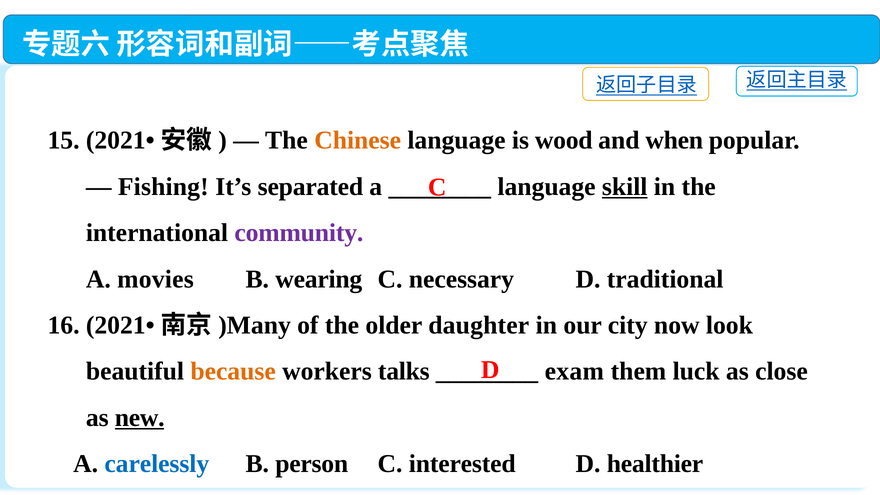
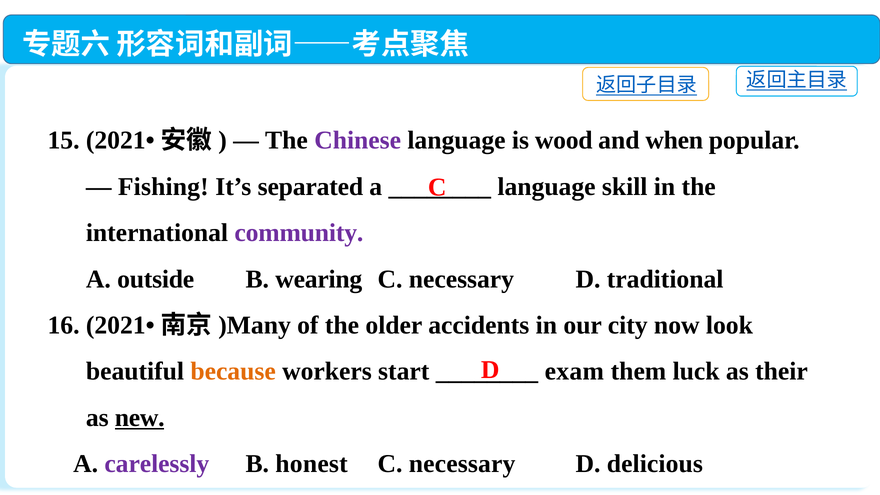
Chinese colour: orange -> purple (358, 140)
skill underline: present -> none (625, 187)
movies: movies -> outside (156, 279)
daughter: daughter -> accidents (479, 325)
talks: talks -> start (404, 371)
close: close -> their (781, 371)
carelessly colour: blue -> purple (157, 464)
person: person -> honest (312, 464)
interested: interested -> necessary (462, 464)
healthier: healthier -> delicious (655, 464)
